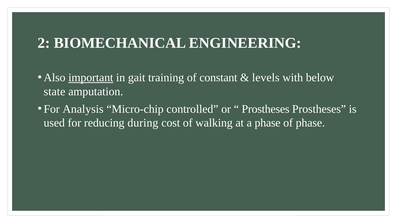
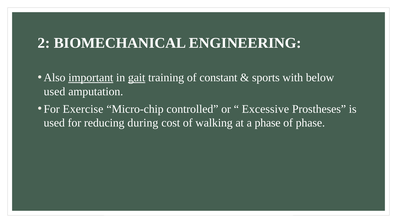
gait underline: none -> present (137, 78)
levels: levels -> sports (266, 78)
state: state -> used (55, 92)
Analysis: Analysis -> Exercise (83, 109)
Prostheses: Prostheses -> Excessive (265, 109)
